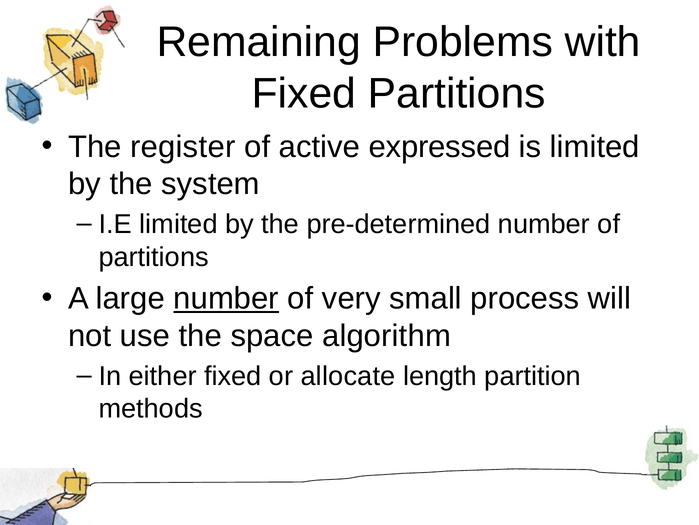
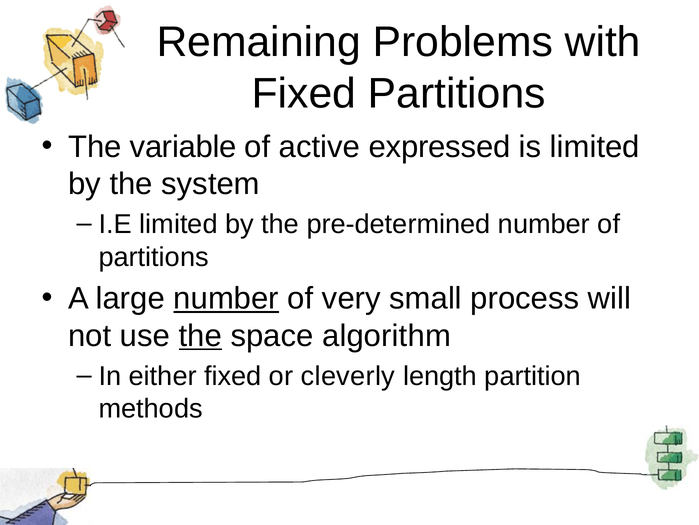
register: register -> variable (183, 147)
the underline: none -> present (200, 335)
allocate: allocate -> cleverly (348, 376)
